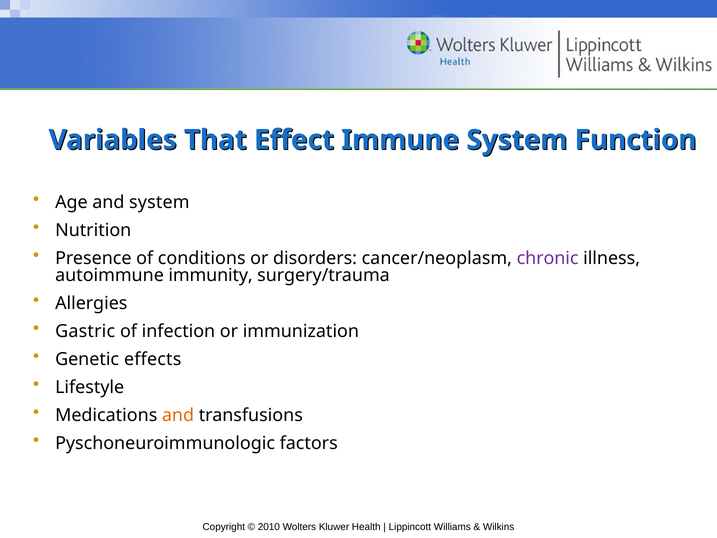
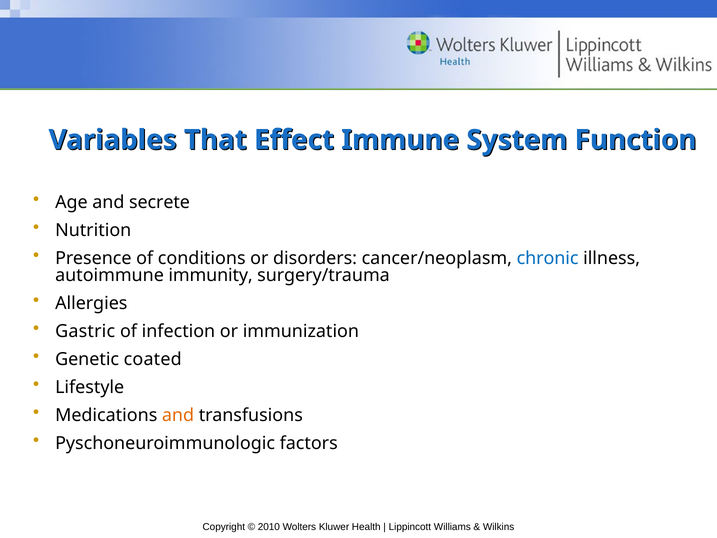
and system: system -> secrete (159, 202)
chronic colour: purple -> blue (548, 258)
effects: effects -> coated (153, 359)
